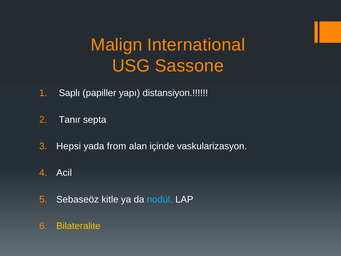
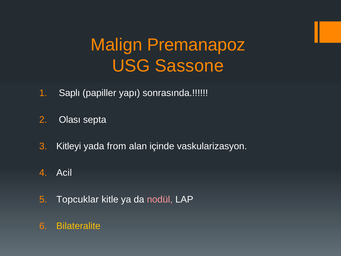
International: International -> Premanapoz (196, 45)
distansiyon: distansiyon -> sonrasında (175, 93)
Tanır: Tanır -> Olası (70, 120)
Hepsi: Hepsi -> Kitleyi (69, 146)
Sebaseöz: Sebaseöz -> Topcuklar (78, 199)
nodül colour: light blue -> pink (160, 199)
